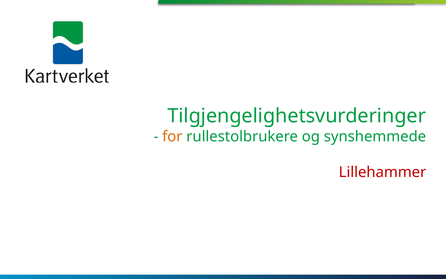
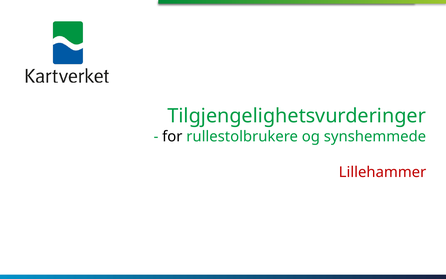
for colour: orange -> black (172, 136)
